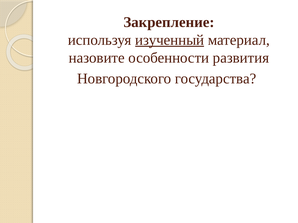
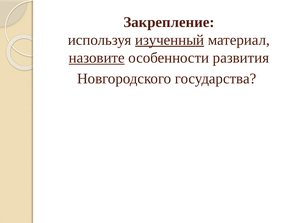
назовите underline: none -> present (97, 58)
